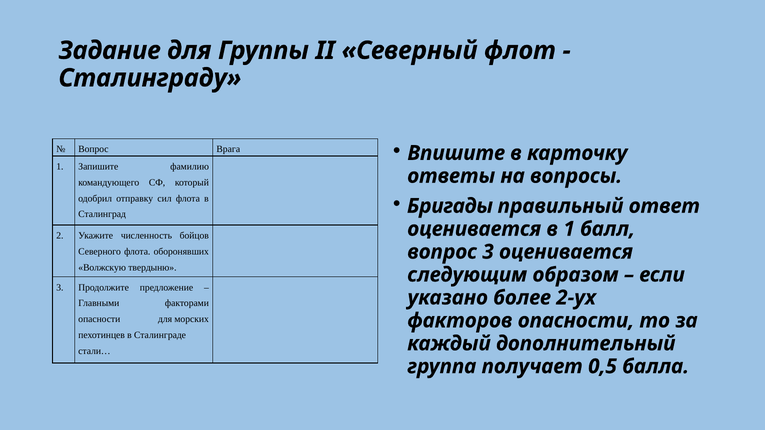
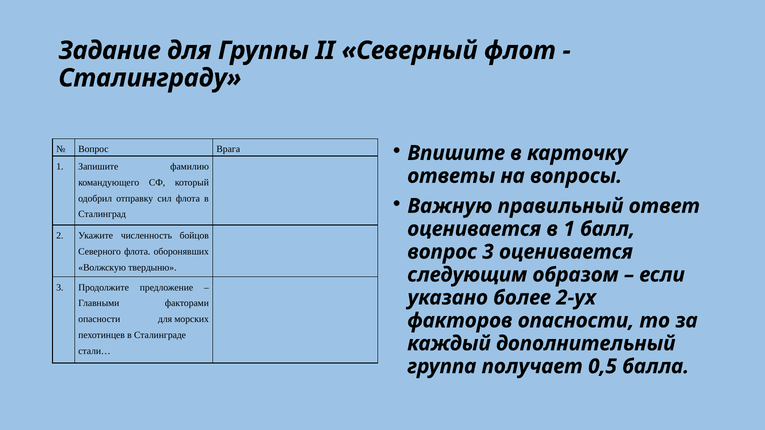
Бригады: Бригады -> Важную (450, 206)
